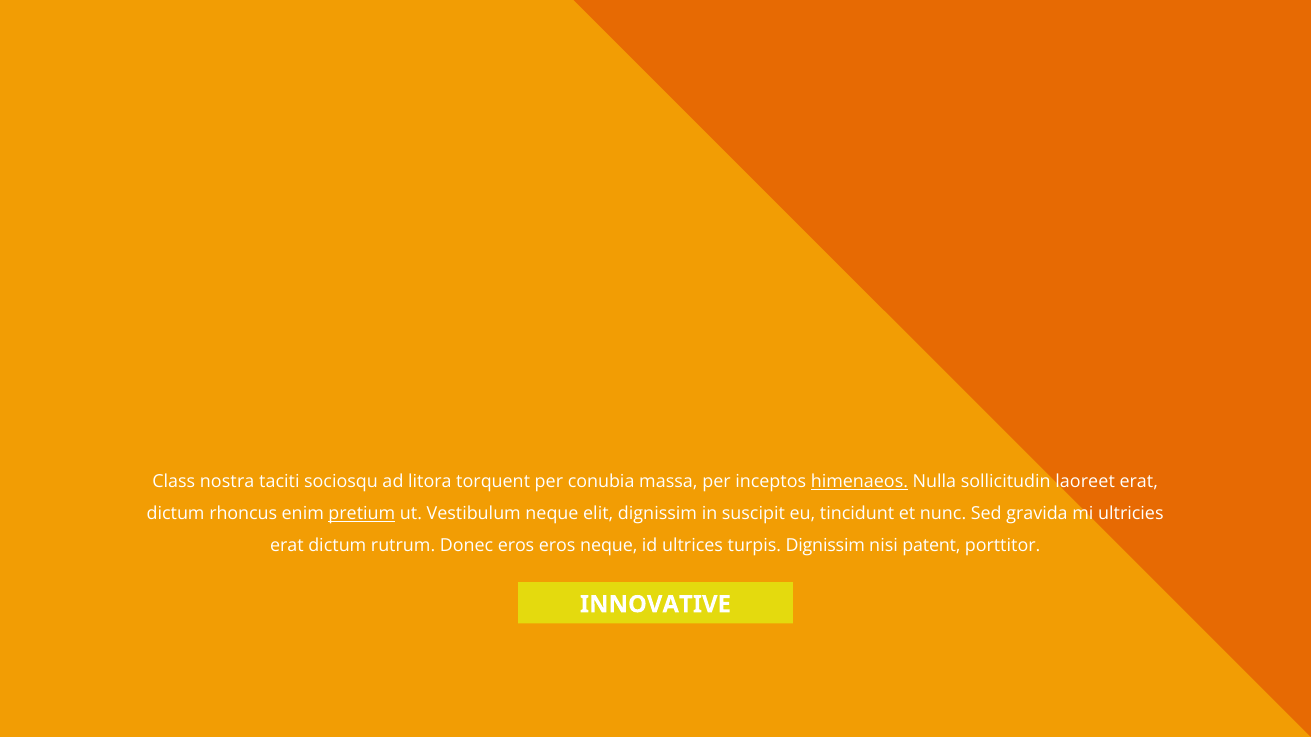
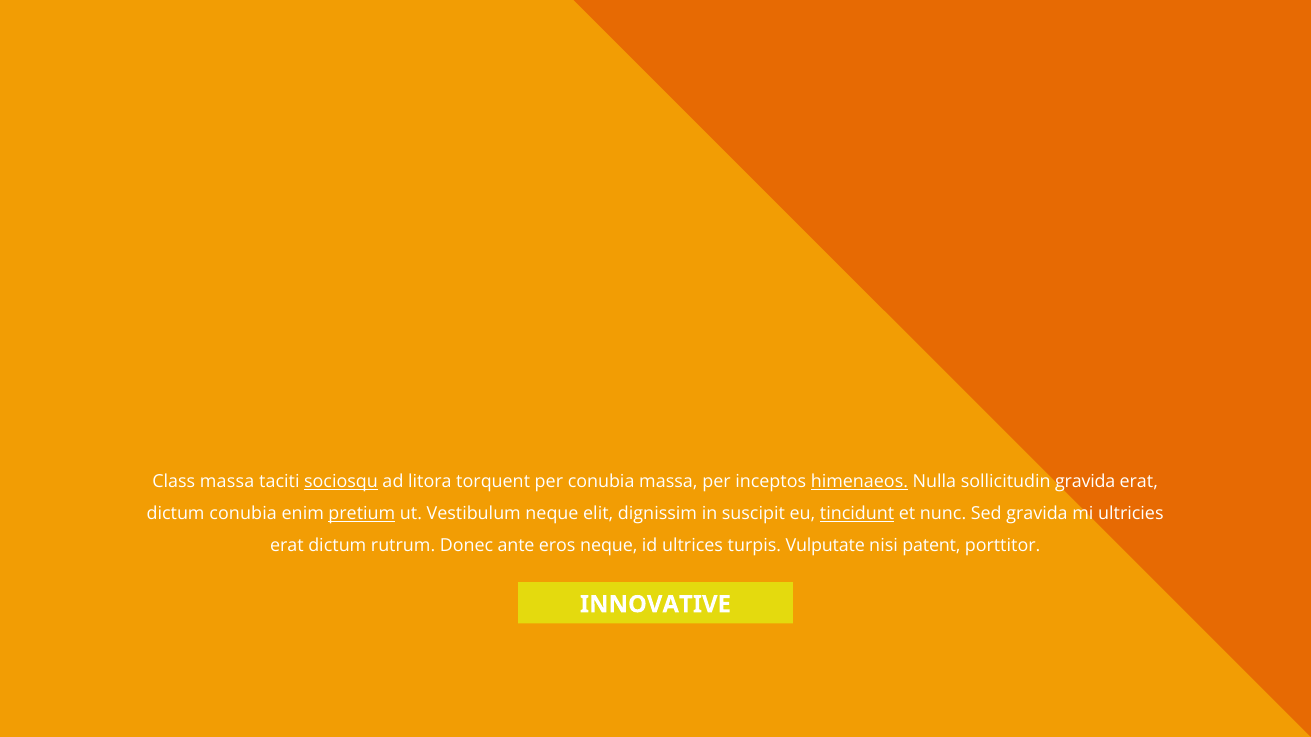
Class nostra: nostra -> massa (227, 482)
sociosqu underline: none -> present (341, 482)
sollicitudin laoreet: laoreet -> gravida (1085, 482)
dictum rhoncus: rhoncus -> conubia (243, 514)
tincidunt underline: none -> present (857, 514)
Donec eros: eros -> ante (516, 546)
turpis Dignissim: Dignissim -> Vulputate (825, 546)
